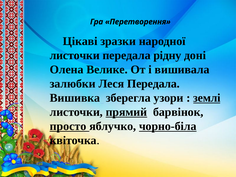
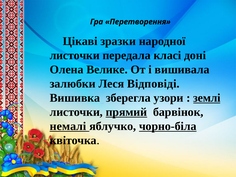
рідну: рідну -> класі (167, 55)
Леся Передала: Передала -> Відповіді (153, 84)
просто: просто -> немалі (68, 126)
